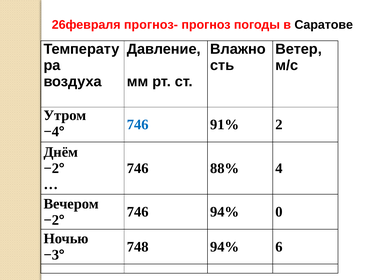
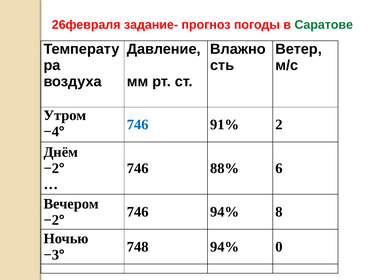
прогноз-: прогноз- -> задание- (151, 25)
Саратове colour: black -> green (324, 25)
4: 4 -> 6 (279, 168)
0: 0 -> 8 (279, 212)
6: 6 -> 0 (279, 247)
